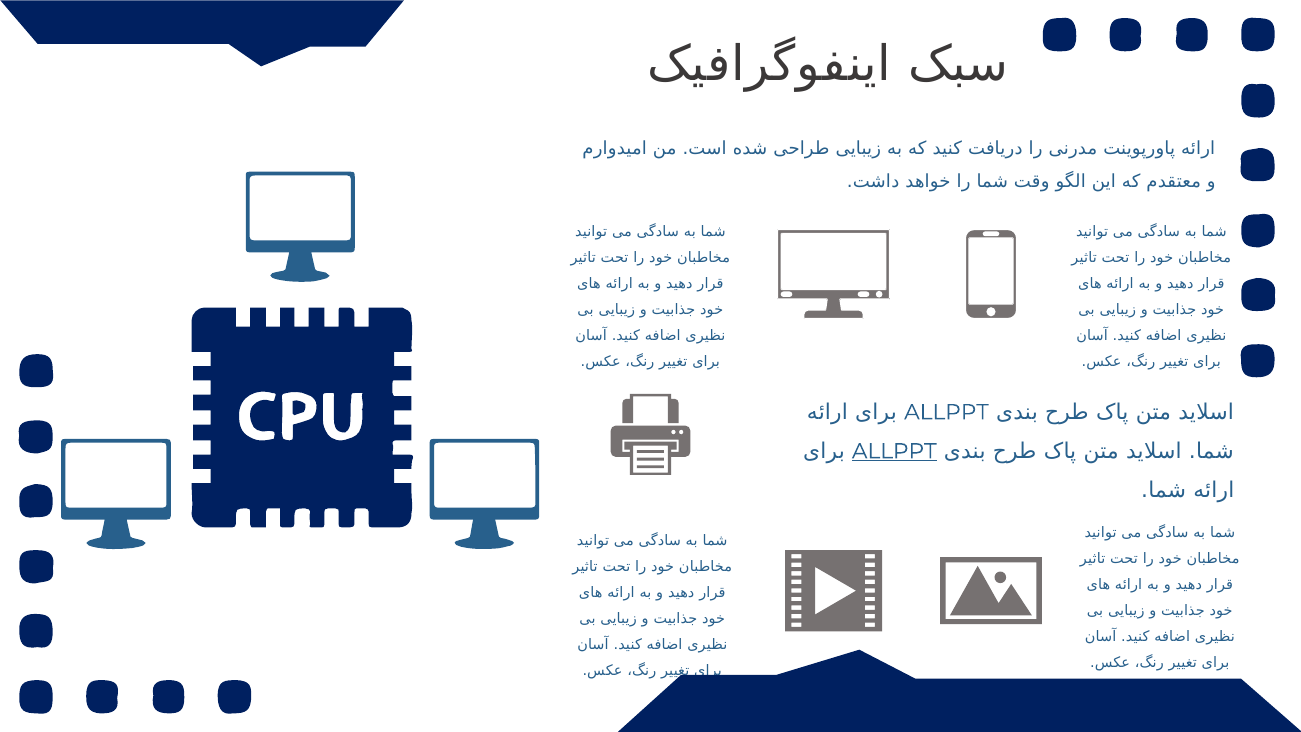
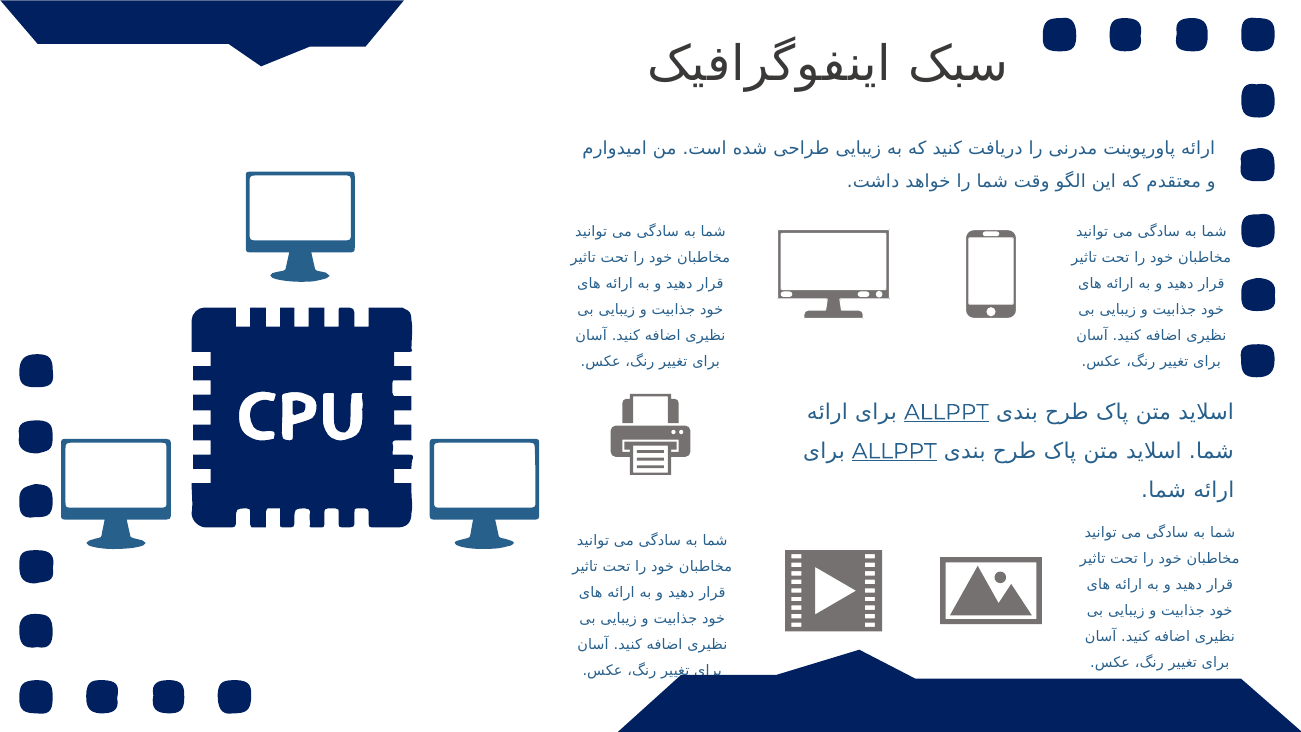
ALLPPT underline: none -> present (946, 412)
